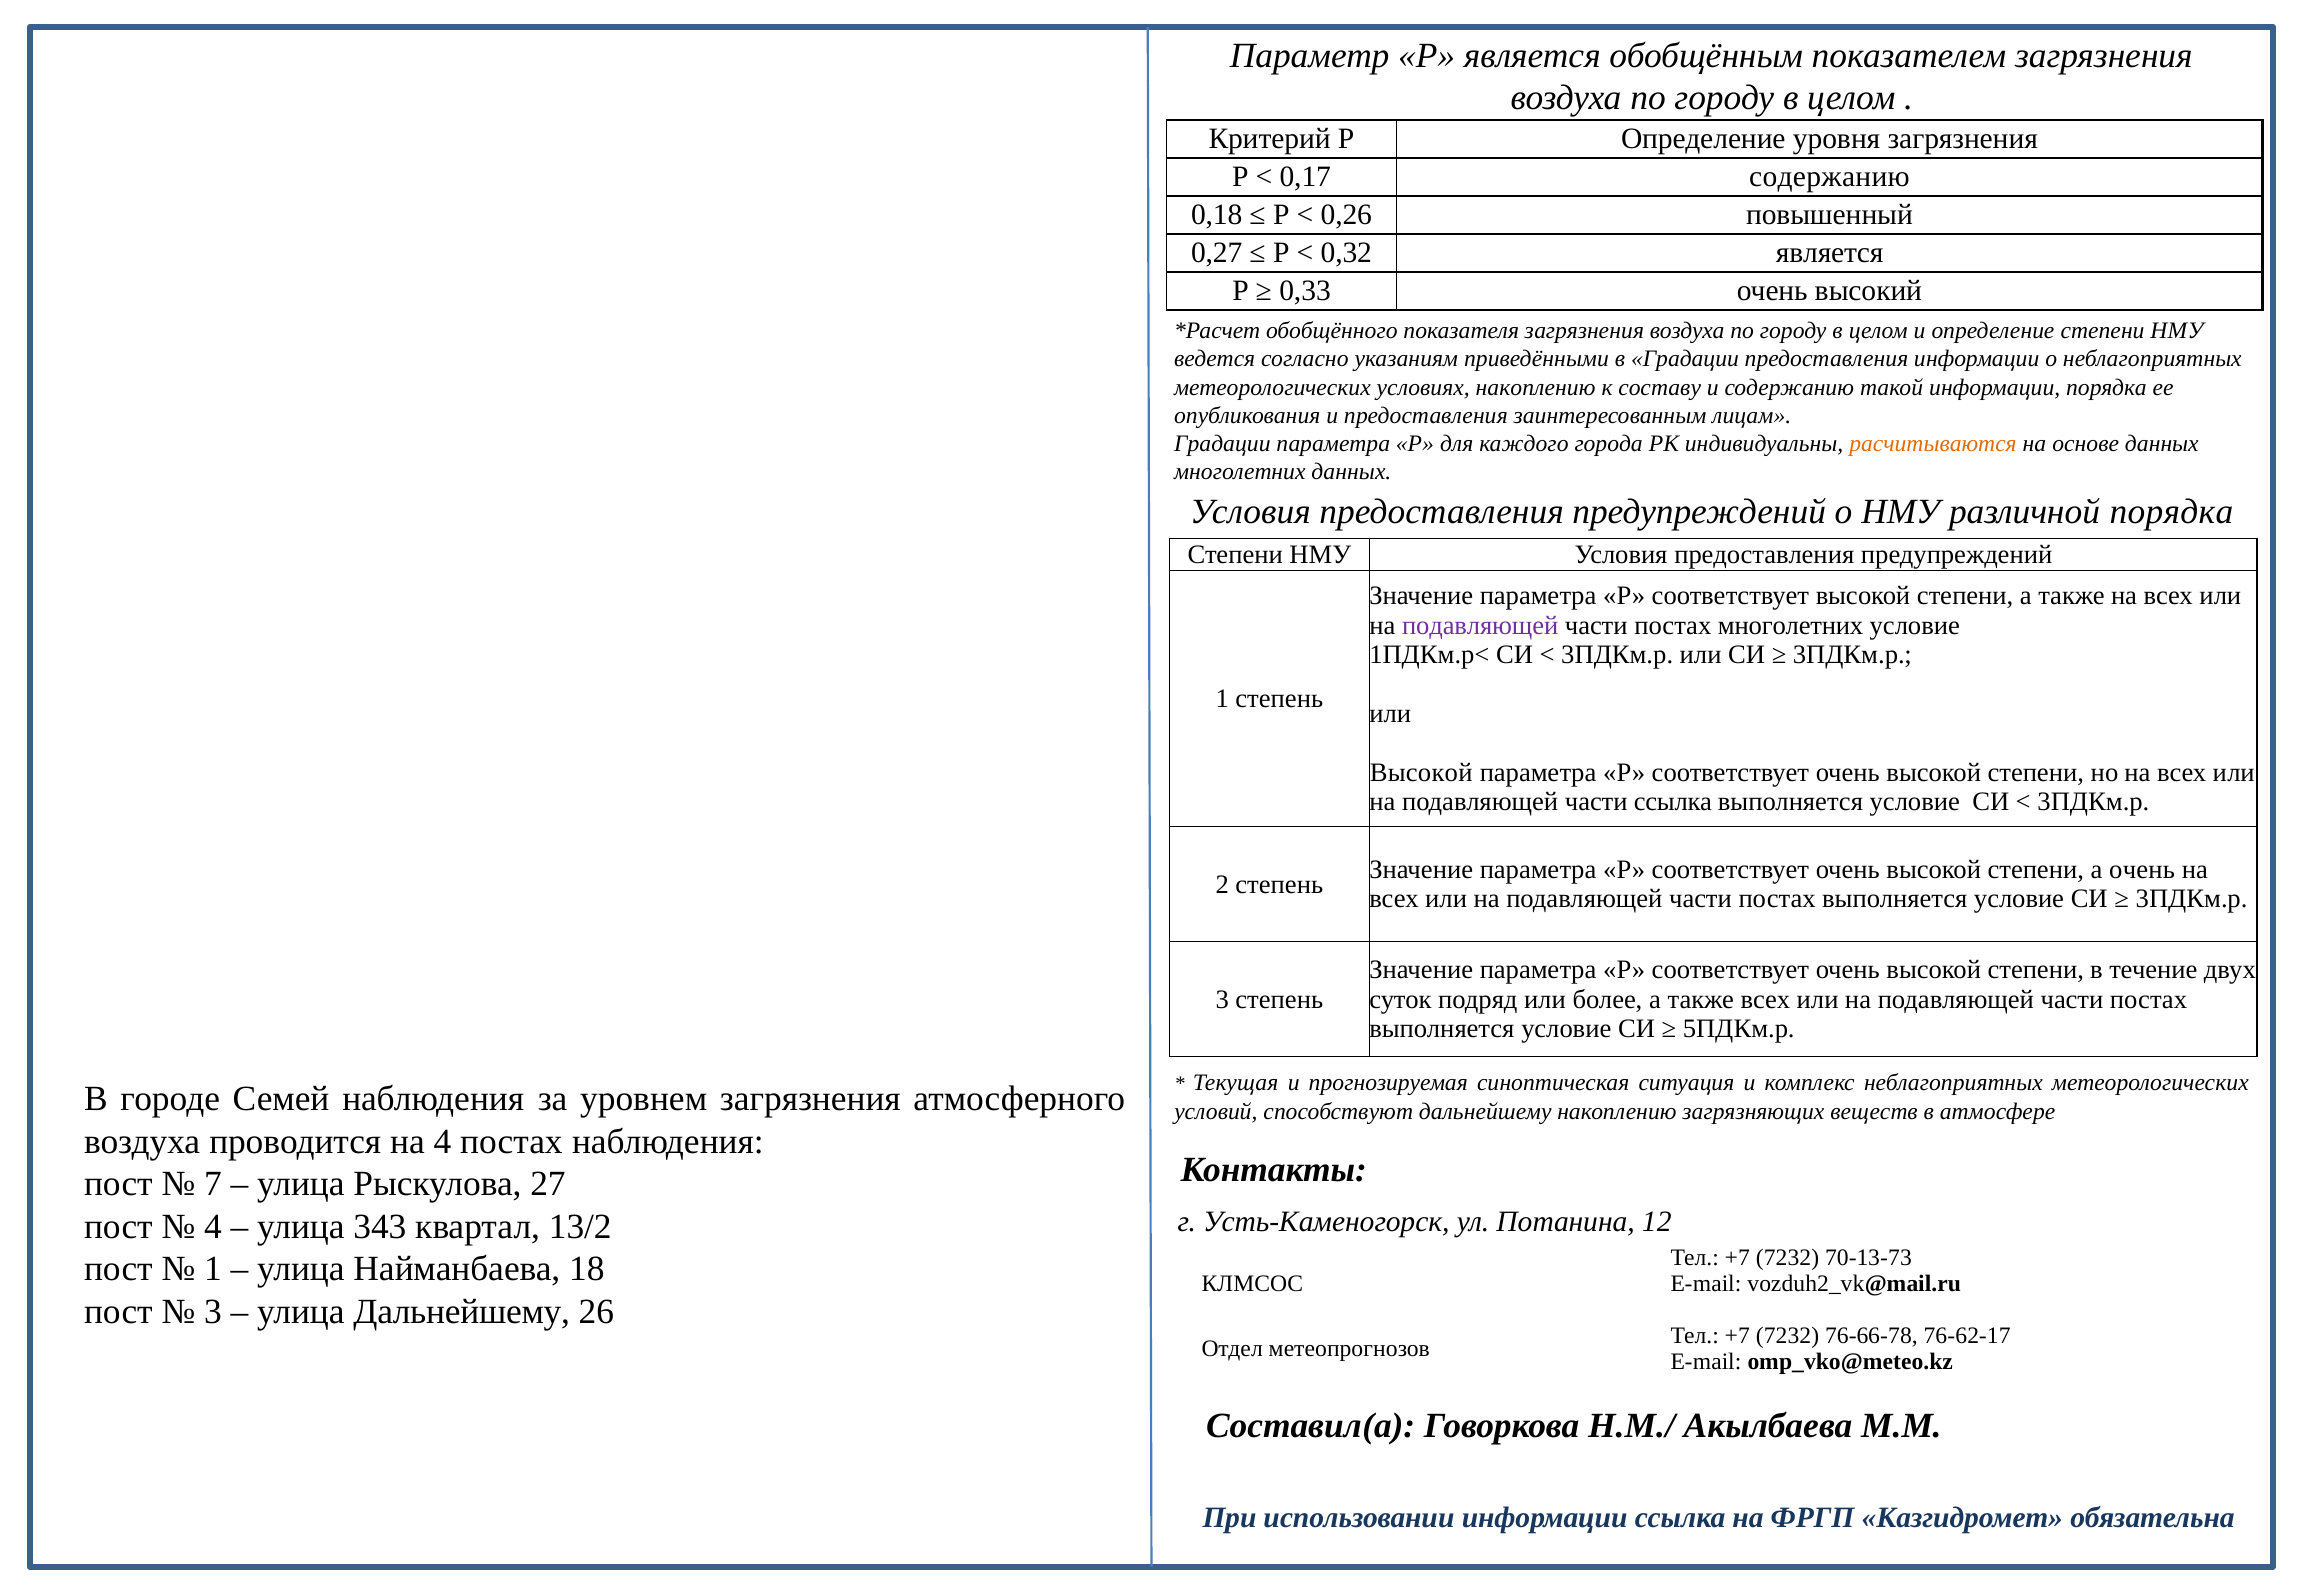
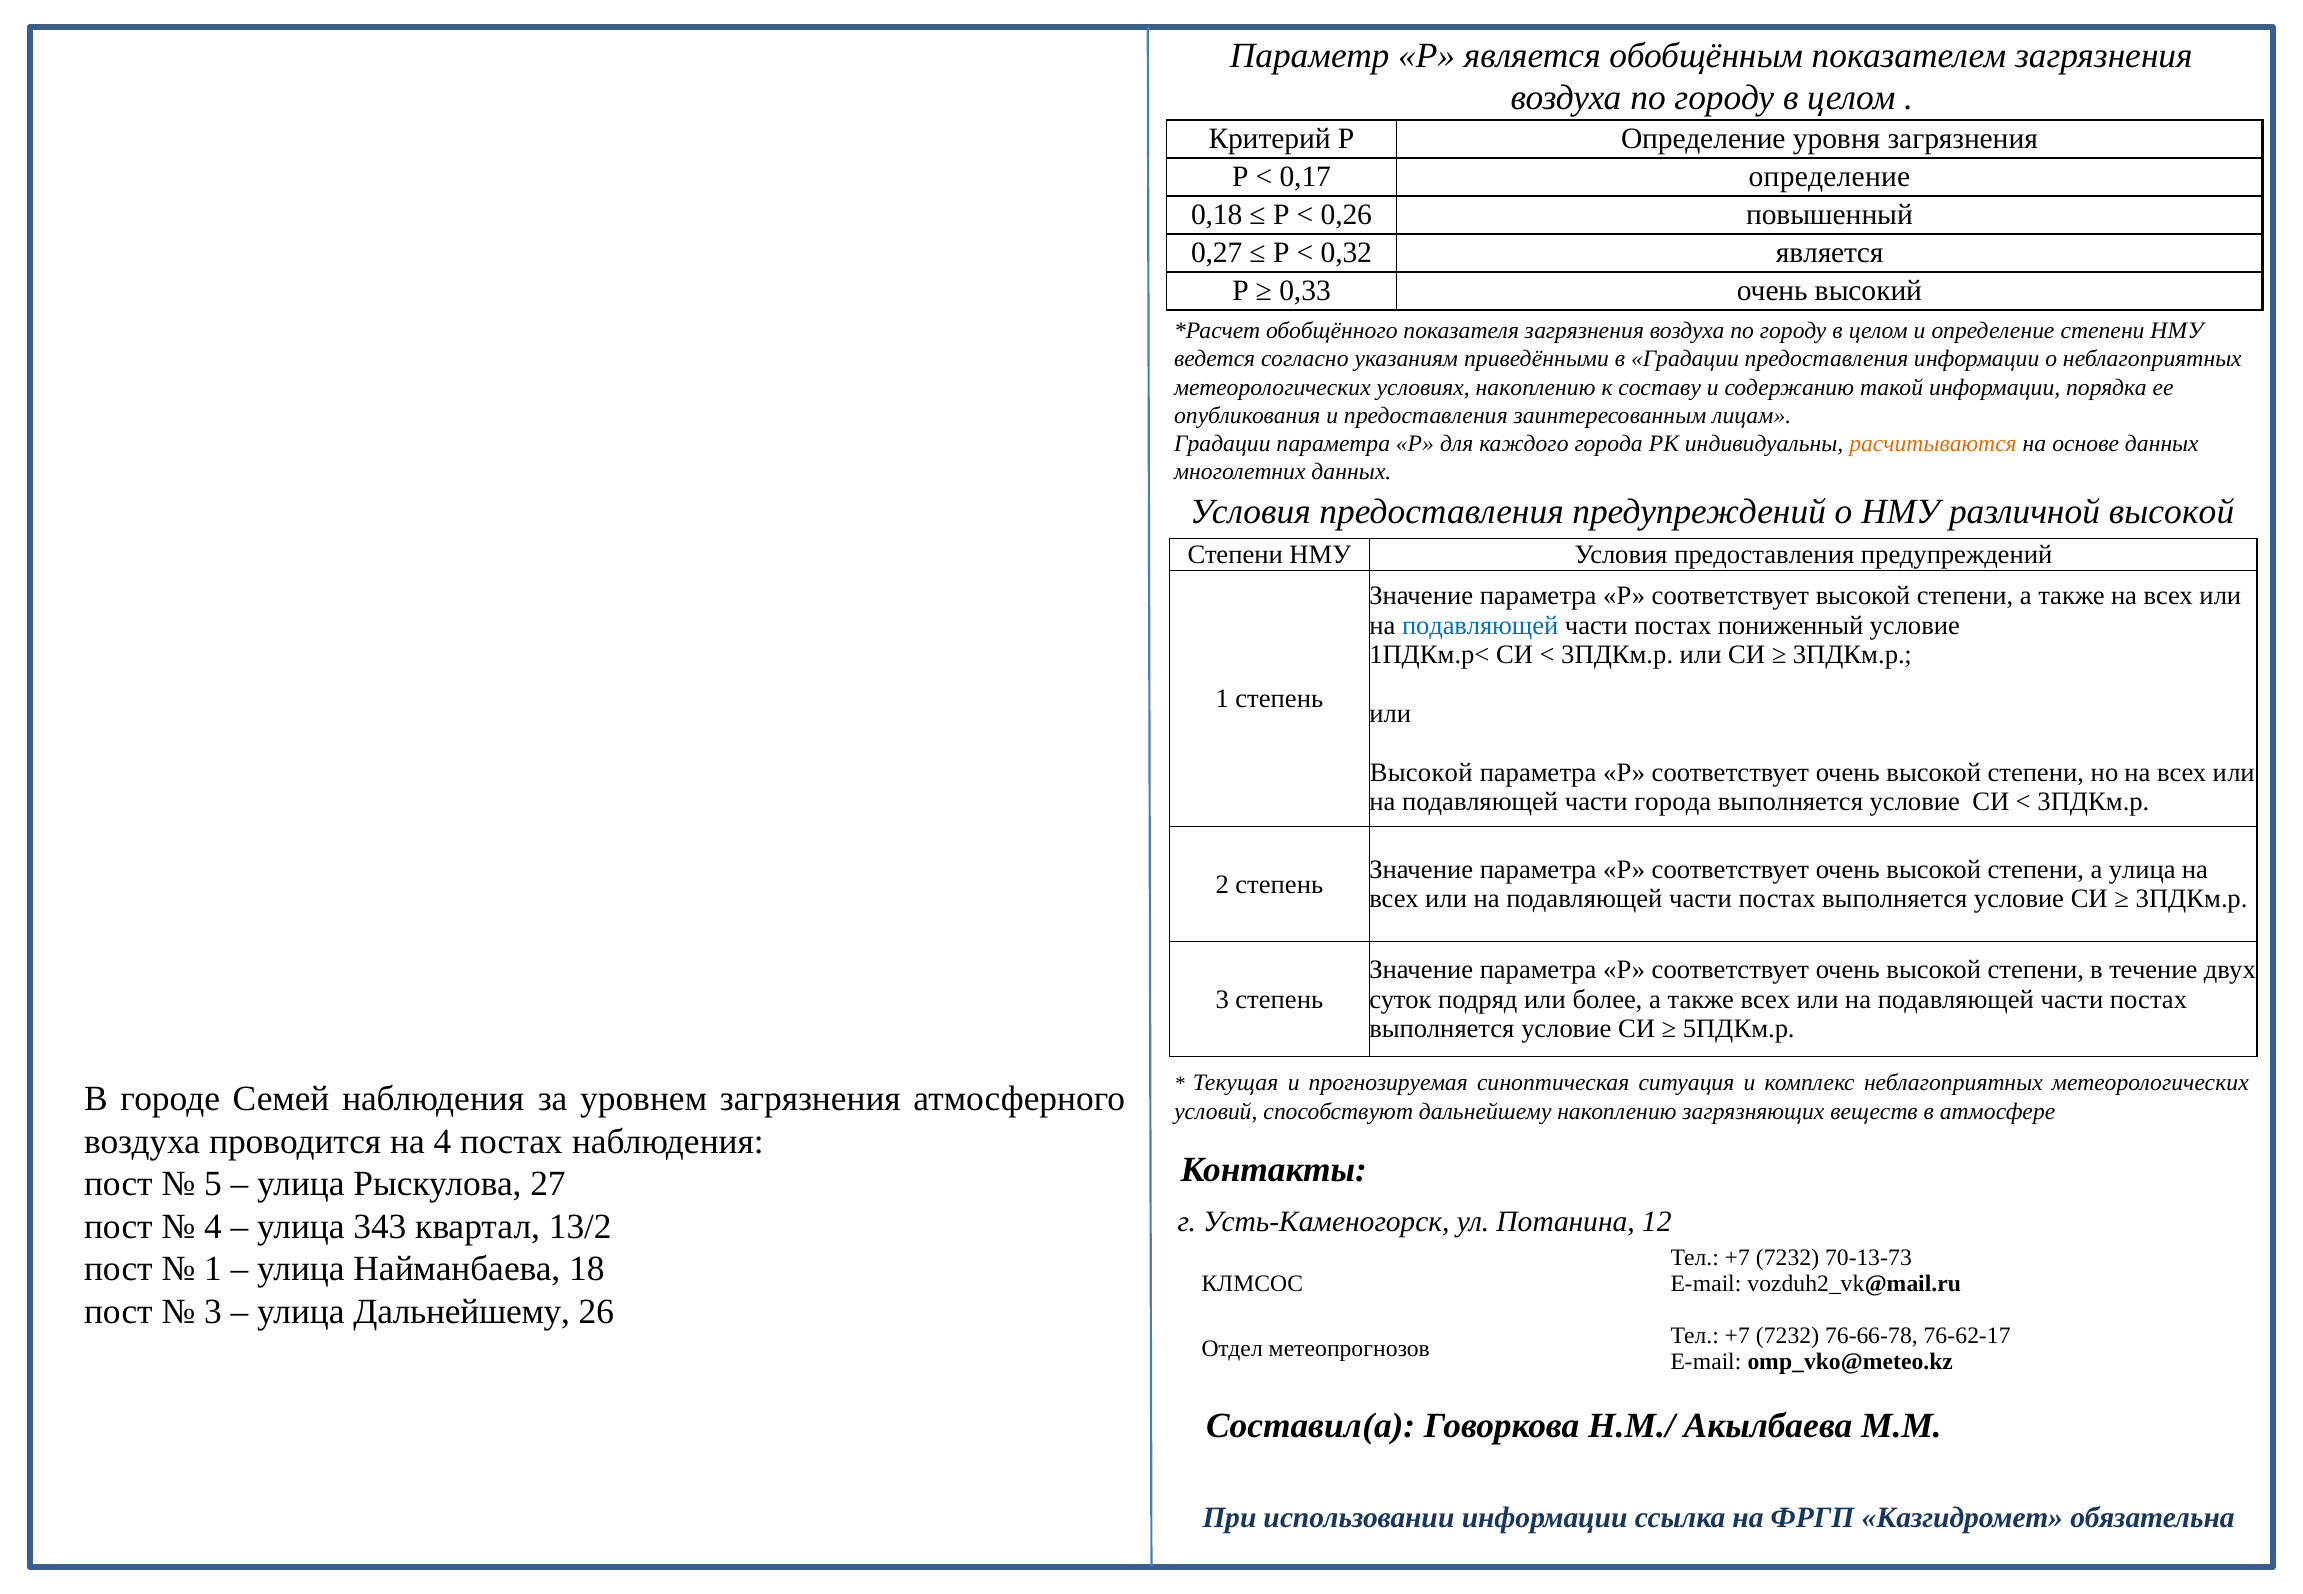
0,17 содержанию: содержанию -> определение (1829, 177)
различной порядка: порядка -> высокой (2172, 512)
подавляющей colour: purple -> blue (1480, 625)
постах многолетних: многолетних -> пониженный (1791, 625)
части ссылка: ссылка -> города (1673, 802)
а очень: очень -> улица (2142, 870)
7: 7 -> 5 (213, 1185)
